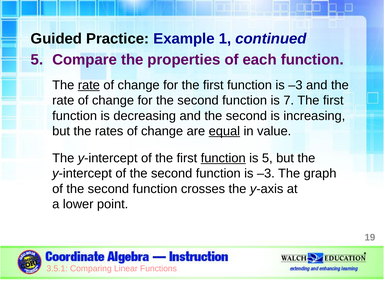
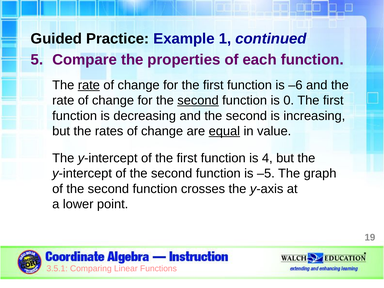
first function is –3: –3 -> –6 (295, 85)
second underline: none -> present (198, 100)
7: 7 -> 0 (289, 100)
function underline: present -> none (223, 158)
is 5: 5 -> 4 (267, 158)
second function is –3: –3 -> –5 (266, 173)
